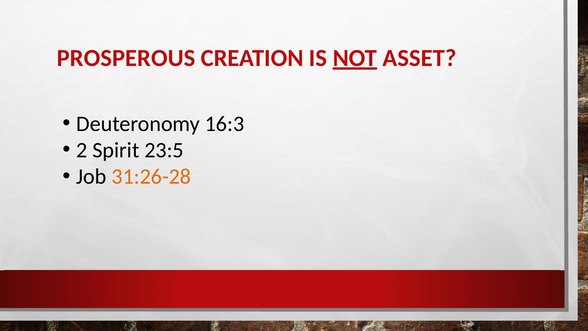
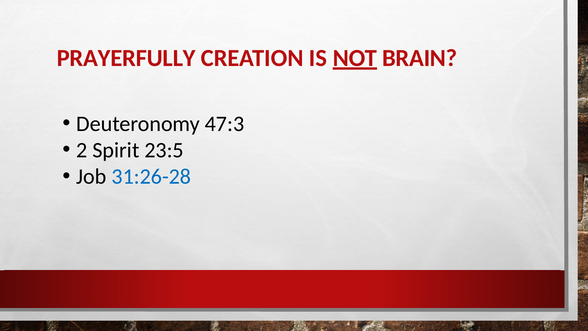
PROSPEROUS: PROSPEROUS -> PRAYERFULLY (126, 58)
ASSET: ASSET -> BRAIN (420, 58)
16:3: 16:3 -> 47:3 (224, 124)
31:26-28 colour: orange -> blue (151, 177)
